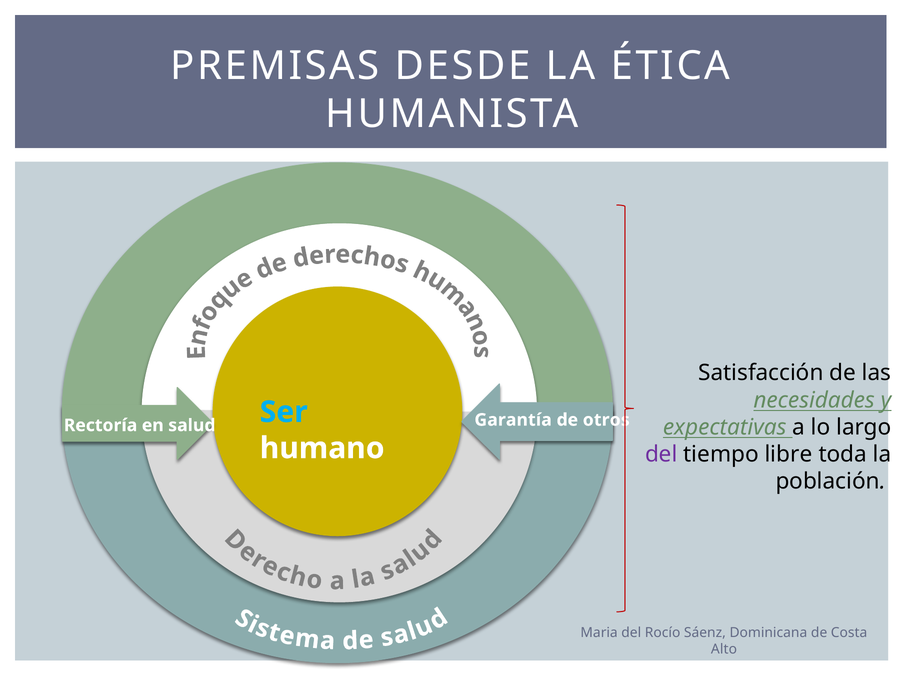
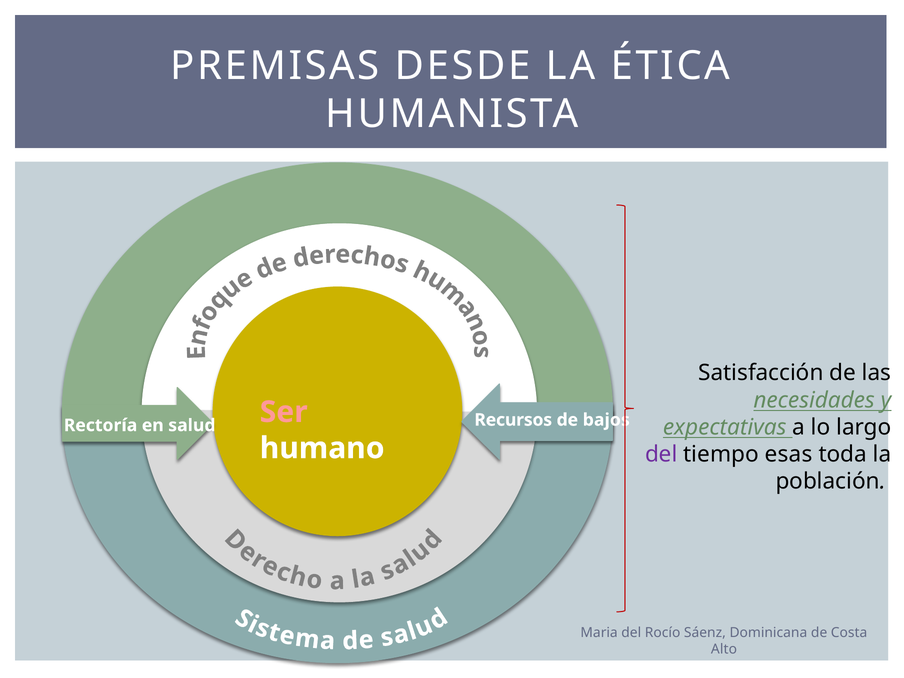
Ser colour: light blue -> pink (284, 412)
Garantía: Garantía -> Recursos (513, 420)
otros: otros -> bajos (606, 420)
libre: libre -> esas (788, 454)
